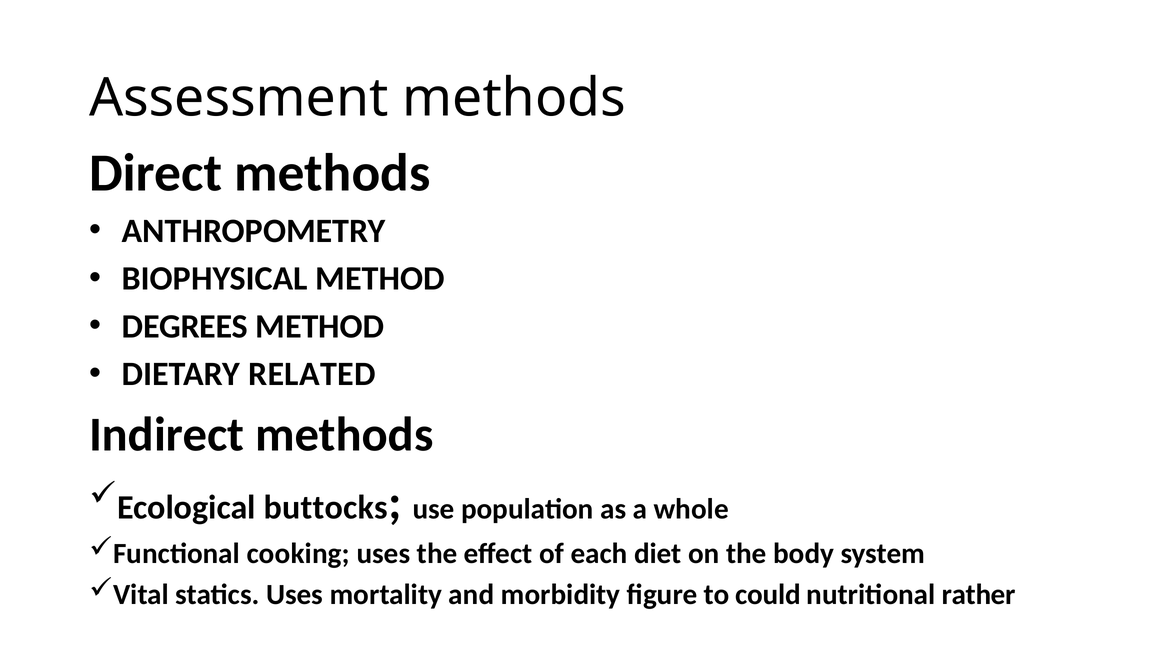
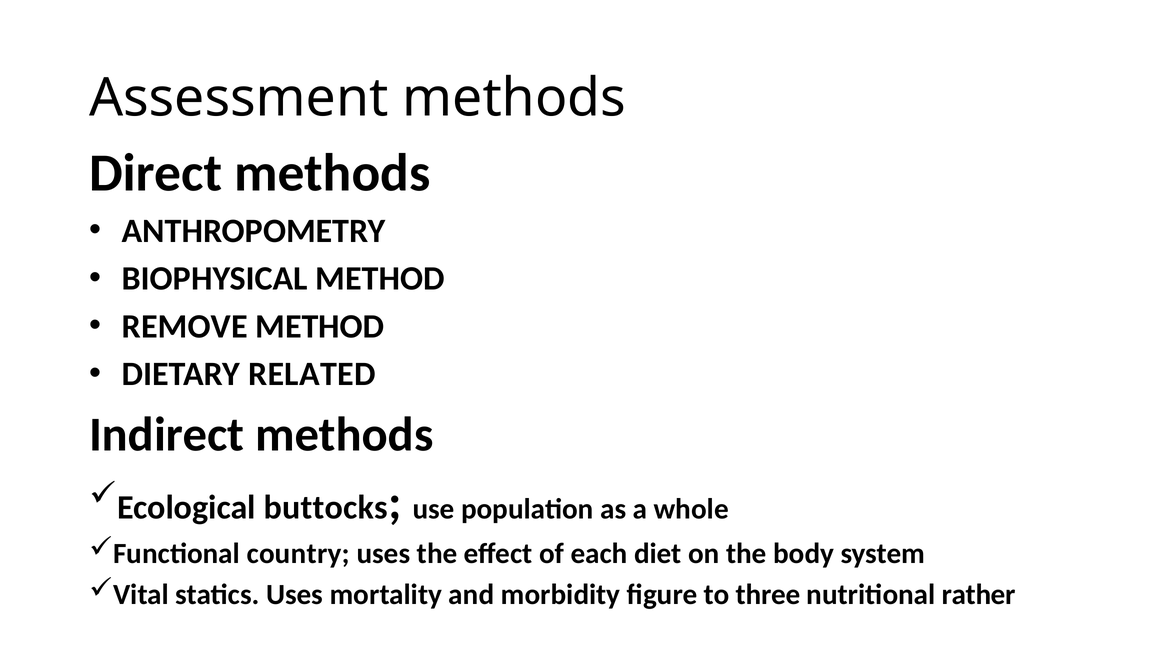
DEGREES: DEGREES -> REMOVE (185, 326)
cooking: cooking -> country (298, 554)
could: could -> three (768, 595)
